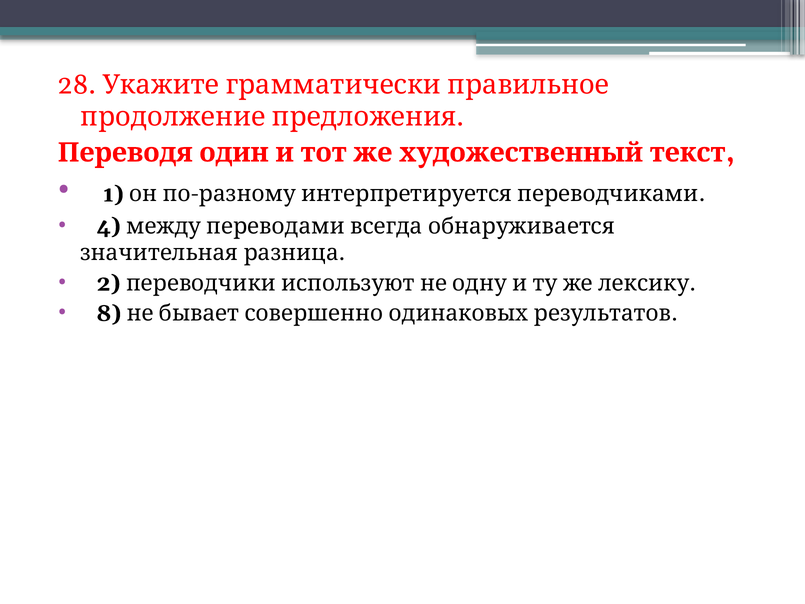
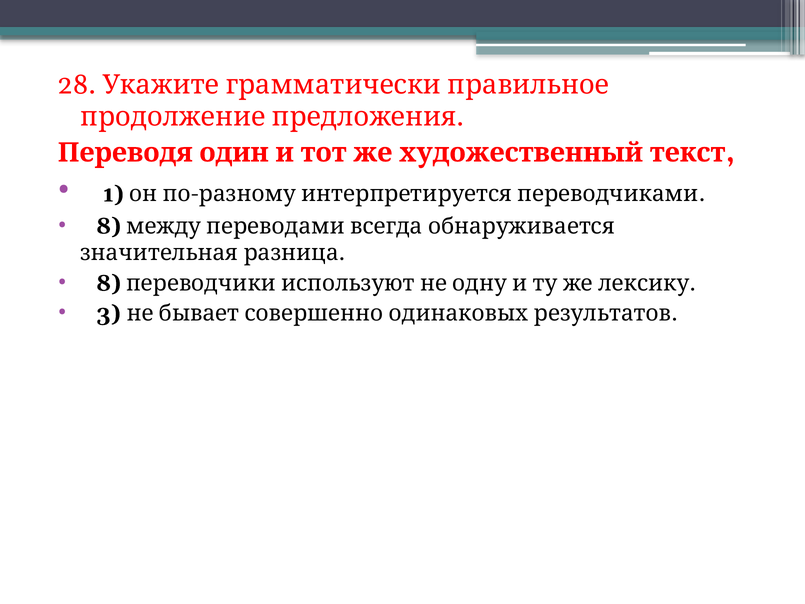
4: 4 -> 8 (109, 226)
2: 2 -> 8 (109, 283)
8: 8 -> 3 (109, 313)
